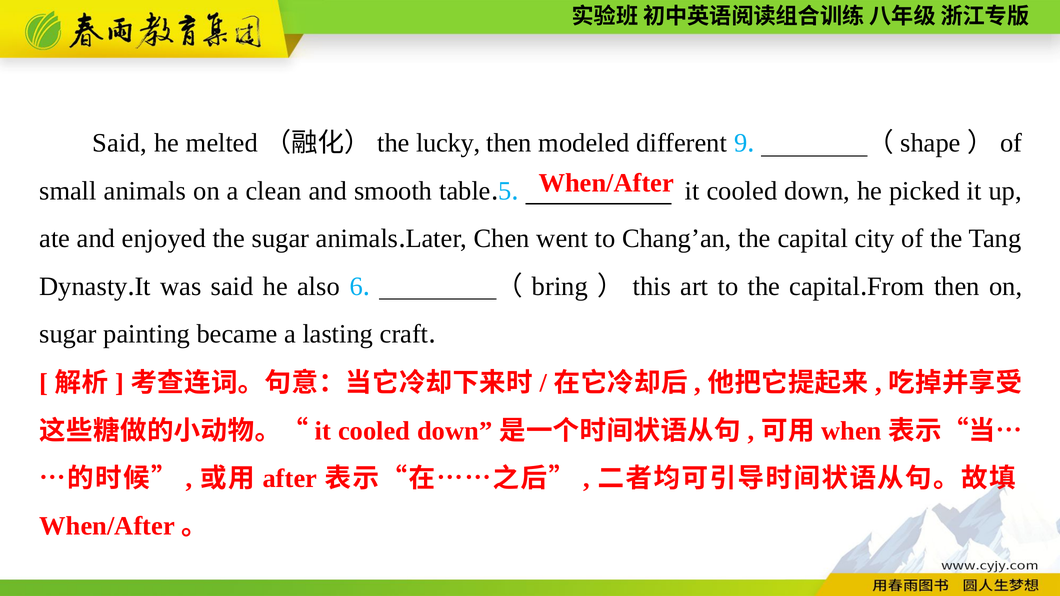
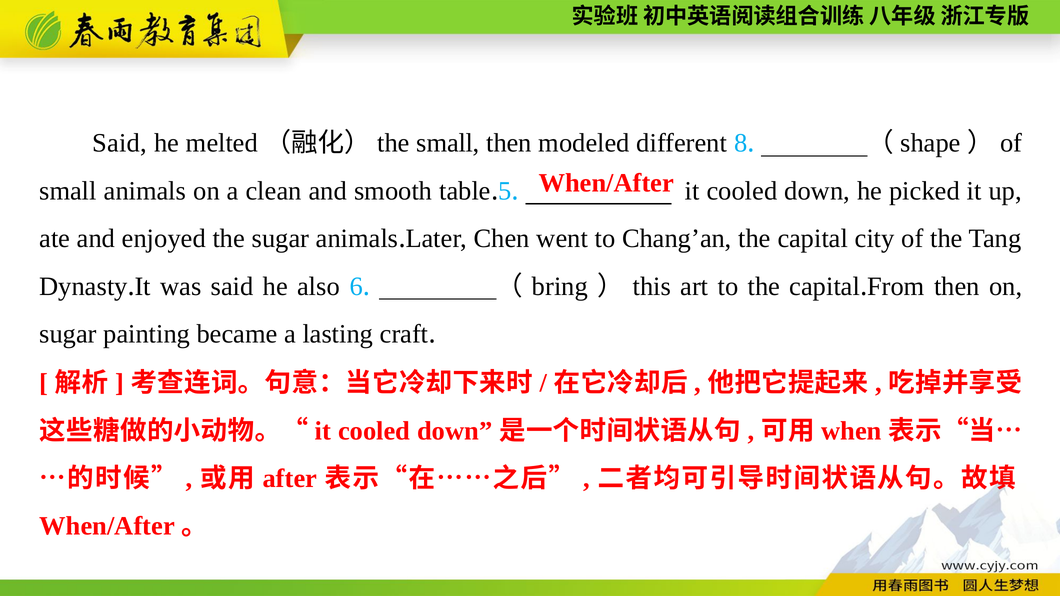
lucky: lucky -> small (448, 143)
9: 9 -> 8 (741, 143)
